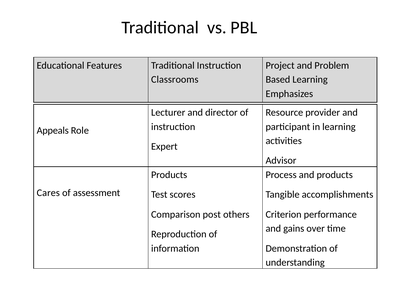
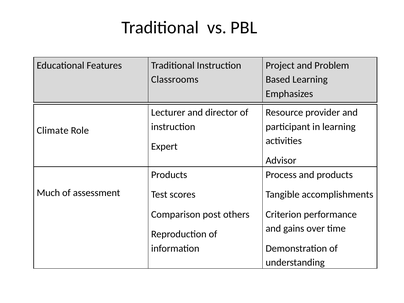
Appeals: Appeals -> Climate (53, 130)
Cares: Cares -> Much (48, 193)
